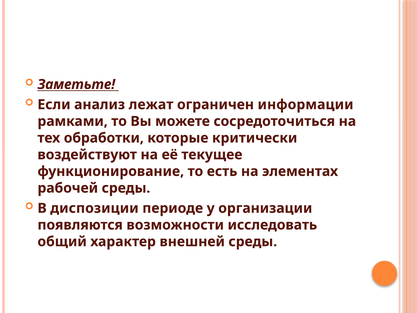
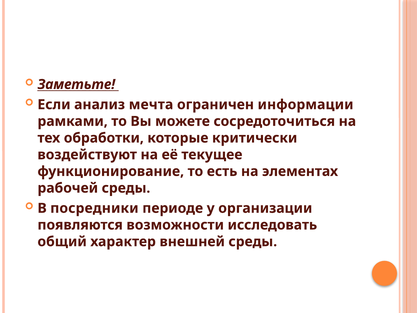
лежат: лежат -> мечта (151, 105)
диспозиции: диспозиции -> посредники (94, 208)
